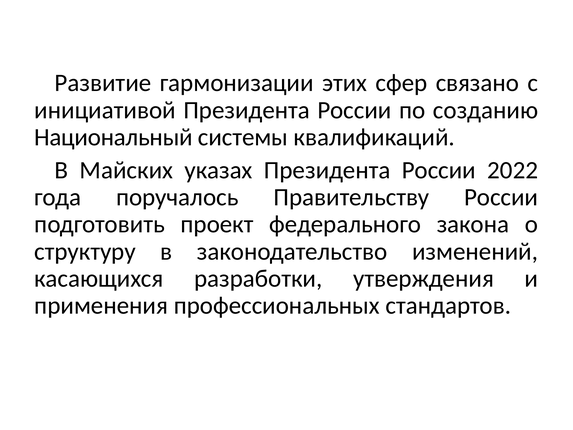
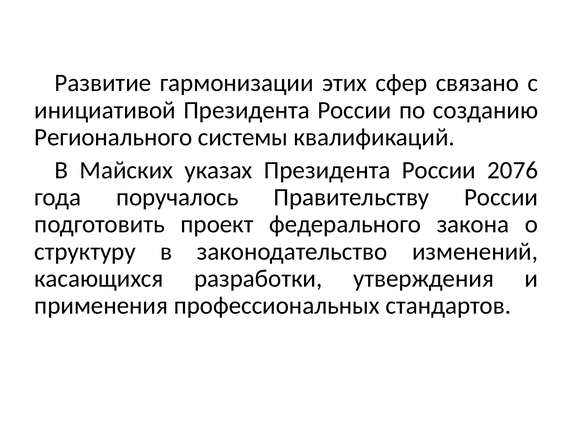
Национальный: Национальный -> Регионального (113, 137)
2022: 2022 -> 2076 (513, 170)
